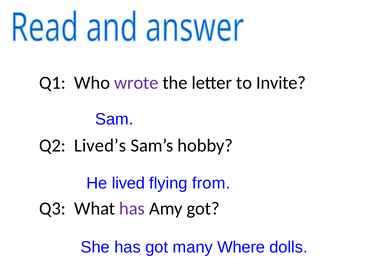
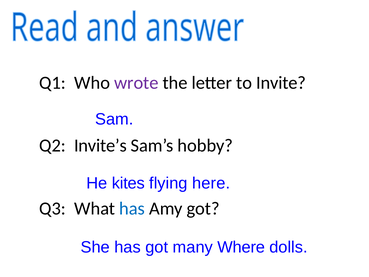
Lived’s: Lived’s -> Invite’s (100, 146)
lived: lived -> kites (128, 183)
from: from -> here (211, 183)
has colour: purple -> blue (132, 208)
